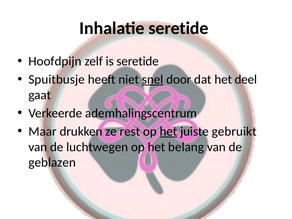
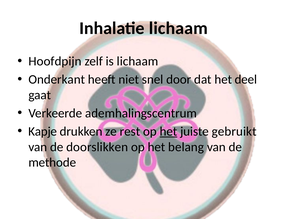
Inhalatie seretide: seretide -> lichaam (178, 28)
is seretide: seretide -> lichaam (138, 61)
Spuitbusje: Spuitbusje -> Onderkant (57, 79)
snel underline: present -> none (153, 79)
Maar: Maar -> Kapje (43, 131)
luchtwegen: luchtwegen -> doorslikken (97, 147)
geblazen: geblazen -> methode (52, 163)
